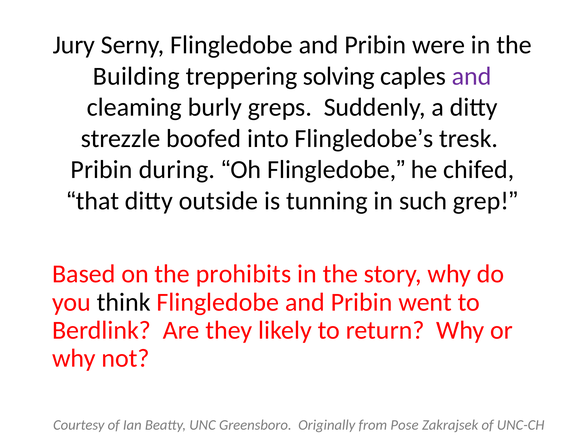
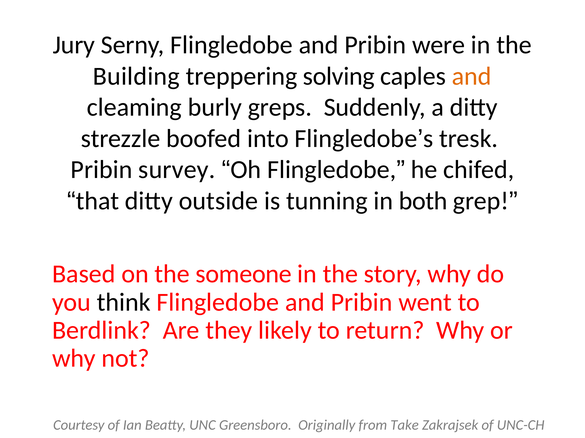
and colour: purple -> orange (472, 76)
during: during -> survey (177, 170)
such: such -> both (423, 201)
prohibits: prohibits -> someone (244, 275)
Pose: Pose -> Take (405, 426)
